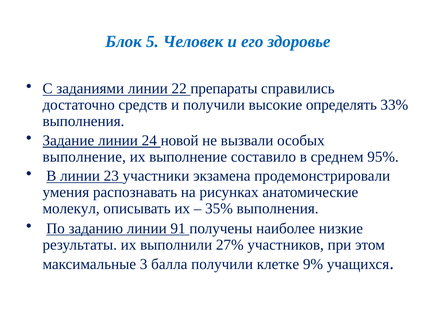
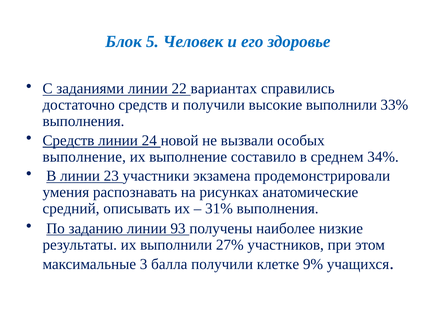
препараты: препараты -> вариантах (224, 89)
высокие определять: определять -> выполнили (341, 105)
Задание: Задание -> Средств (68, 140)
95%: 95% -> 34% (383, 157)
молекул: молекул -> средний (71, 209)
35%: 35% -> 31% (219, 209)
91: 91 -> 93 (178, 228)
